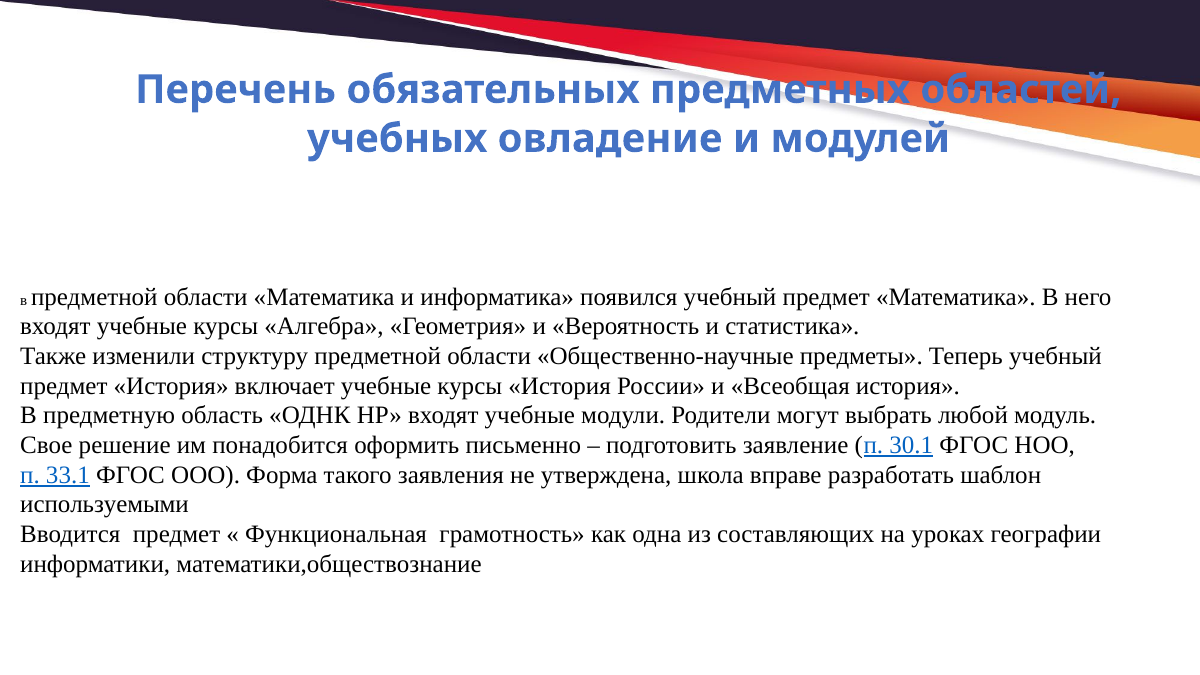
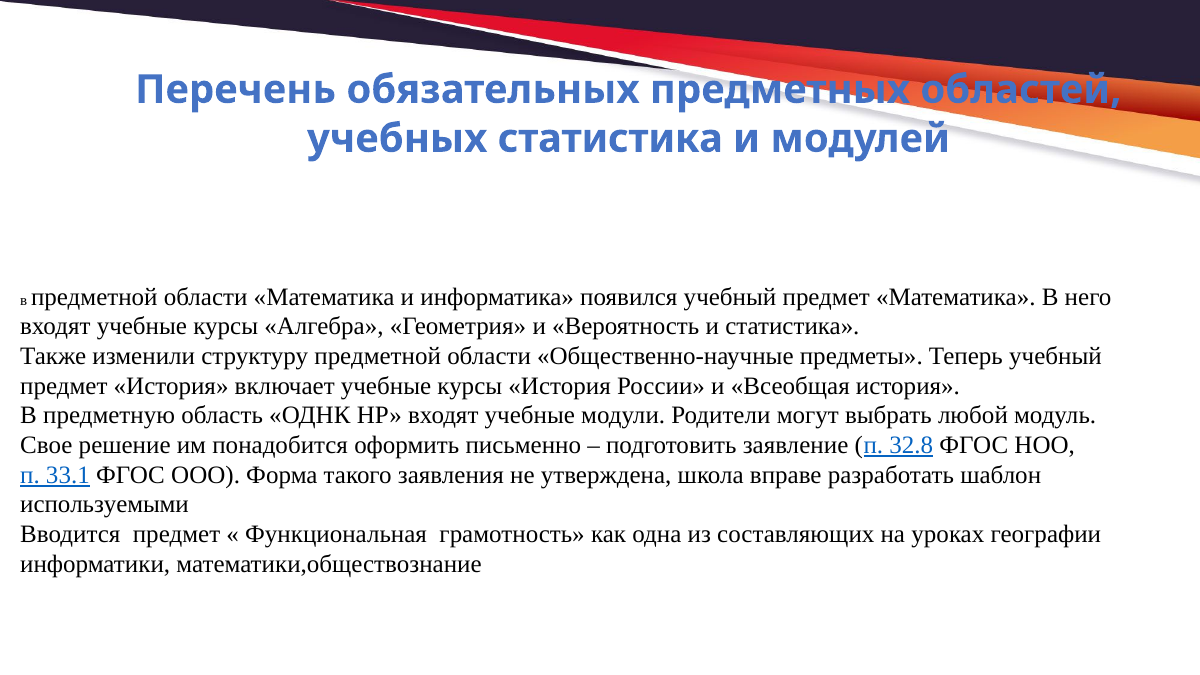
учебных овладение: овладение -> статистика (610, 139)
30.1: 30.1 -> 32.8 (911, 445)
